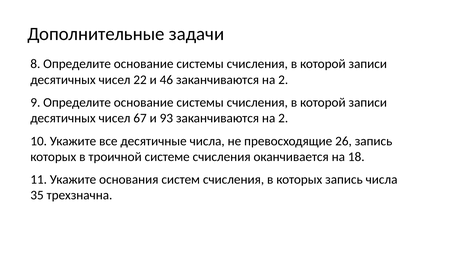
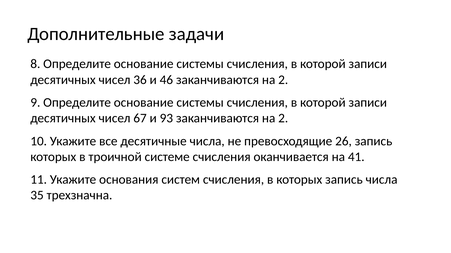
22: 22 -> 36 (140, 80)
18: 18 -> 41 (356, 157)
